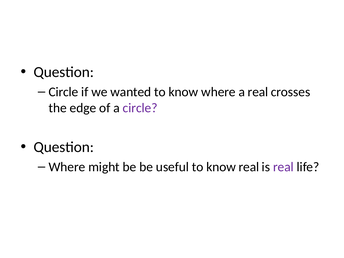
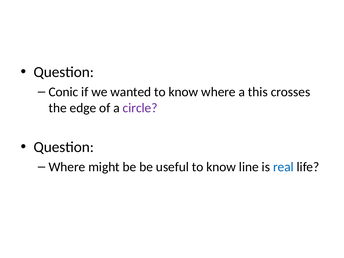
Circle: Circle -> Conic (63, 92)
a real: real -> this (258, 92)
know real: real -> line (249, 167)
real colour: purple -> blue (283, 167)
